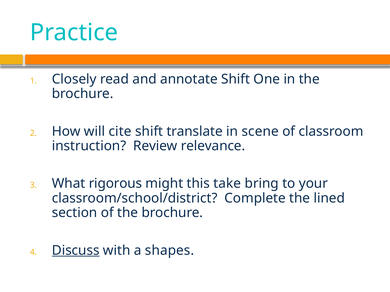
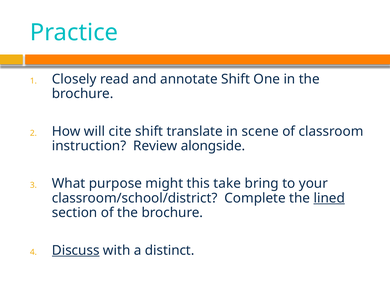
relevance: relevance -> alongside (213, 146)
rigorous: rigorous -> purpose (115, 184)
lined underline: none -> present (329, 198)
shapes: shapes -> distinct (170, 251)
